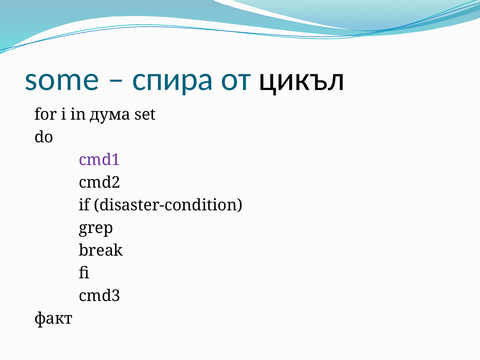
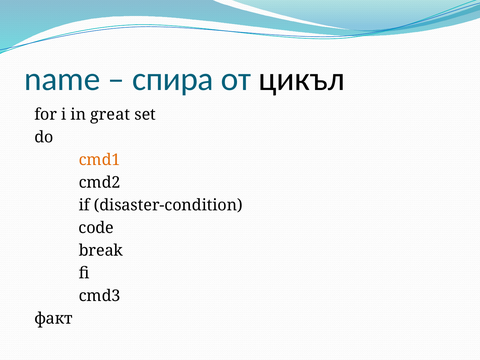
some: some -> name (62, 79)
дума: дума -> great (110, 115)
cmd1 colour: purple -> orange (100, 160)
grep: grep -> code (96, 228)
